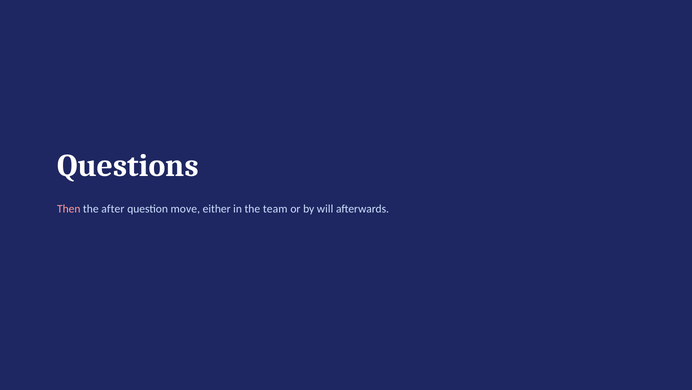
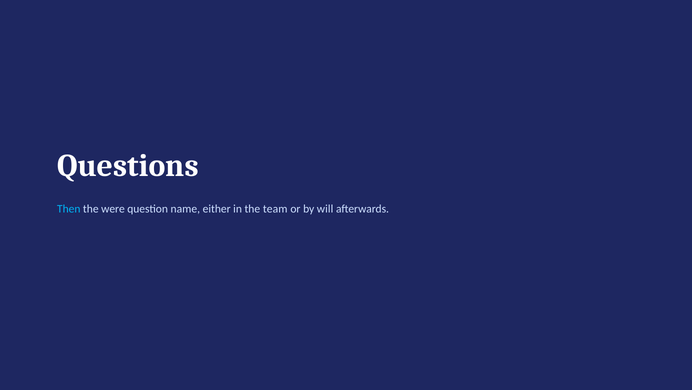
Then colour: pink -> light blue (69, 208)
after: after -> were (113, 208)
move: move -> name (185, 208)
